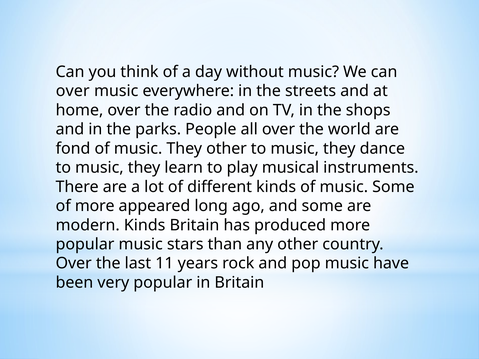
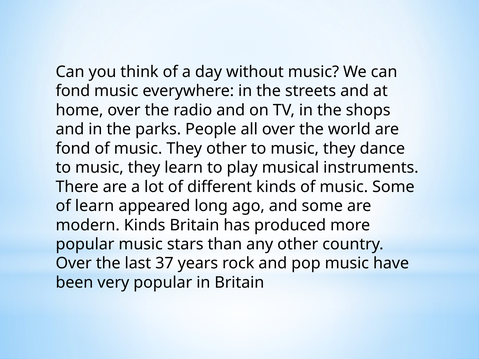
over: over -> fond (73, 91)
of more: more -> learn (95, 206)
11: 11 -> 37 (164, 264)
